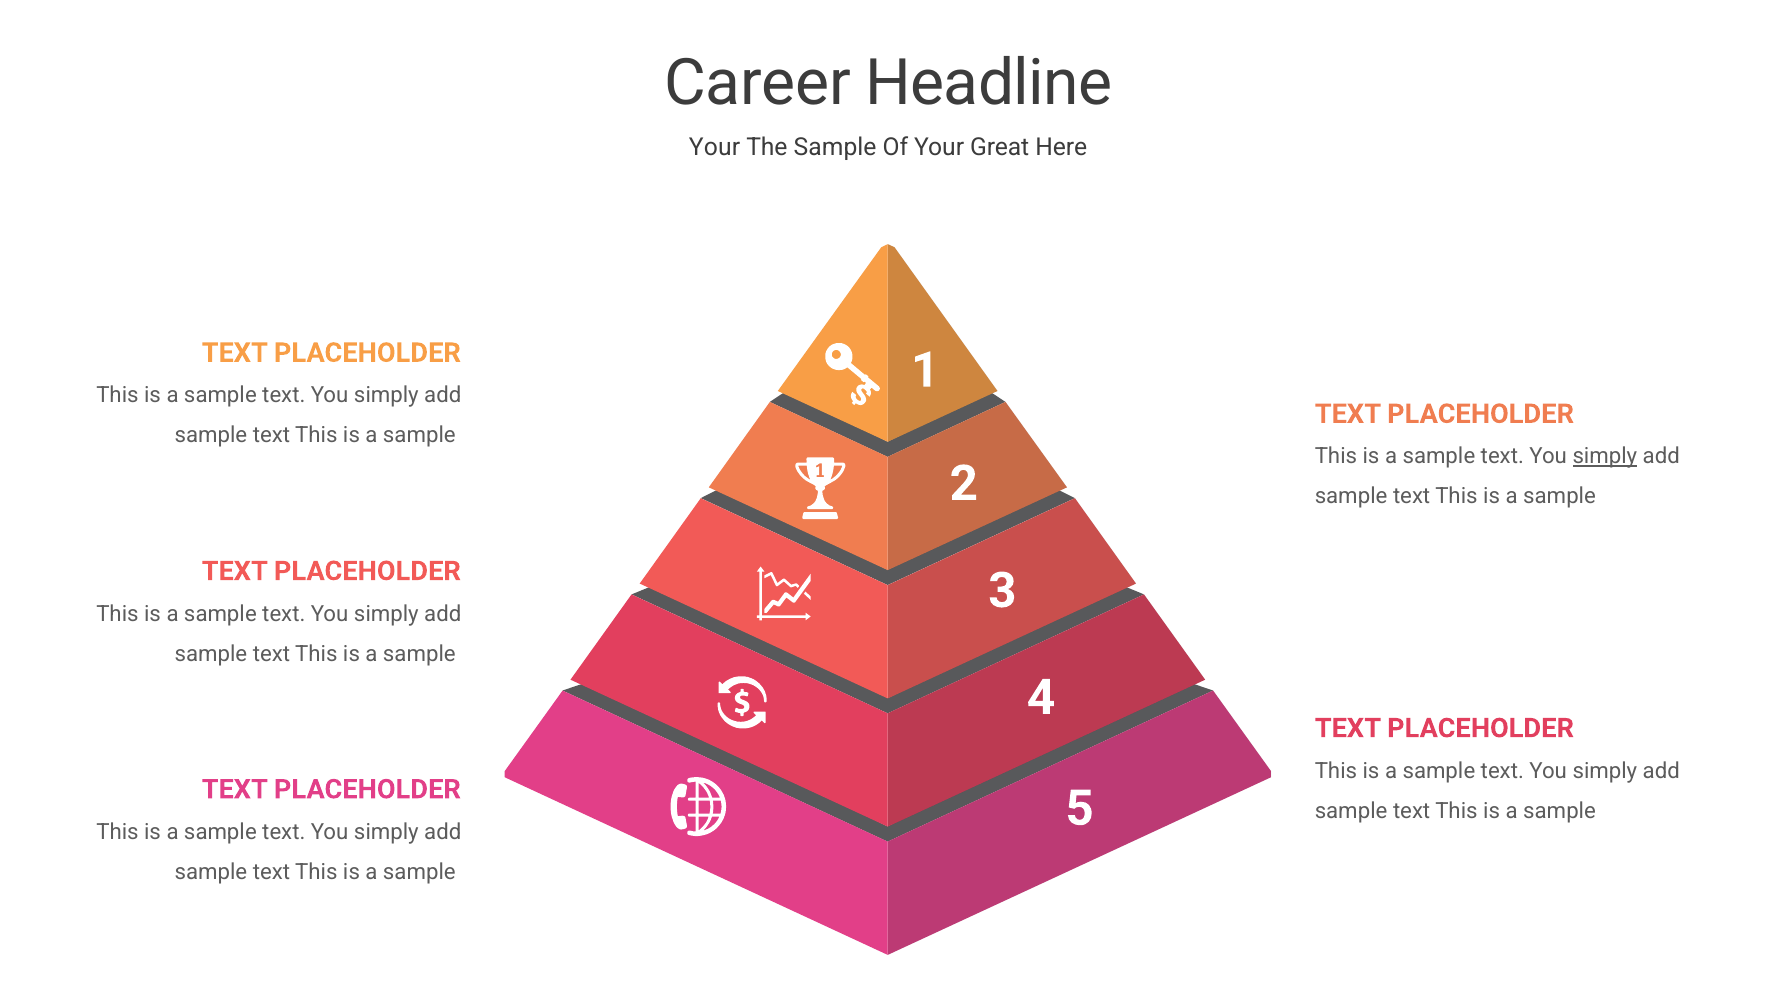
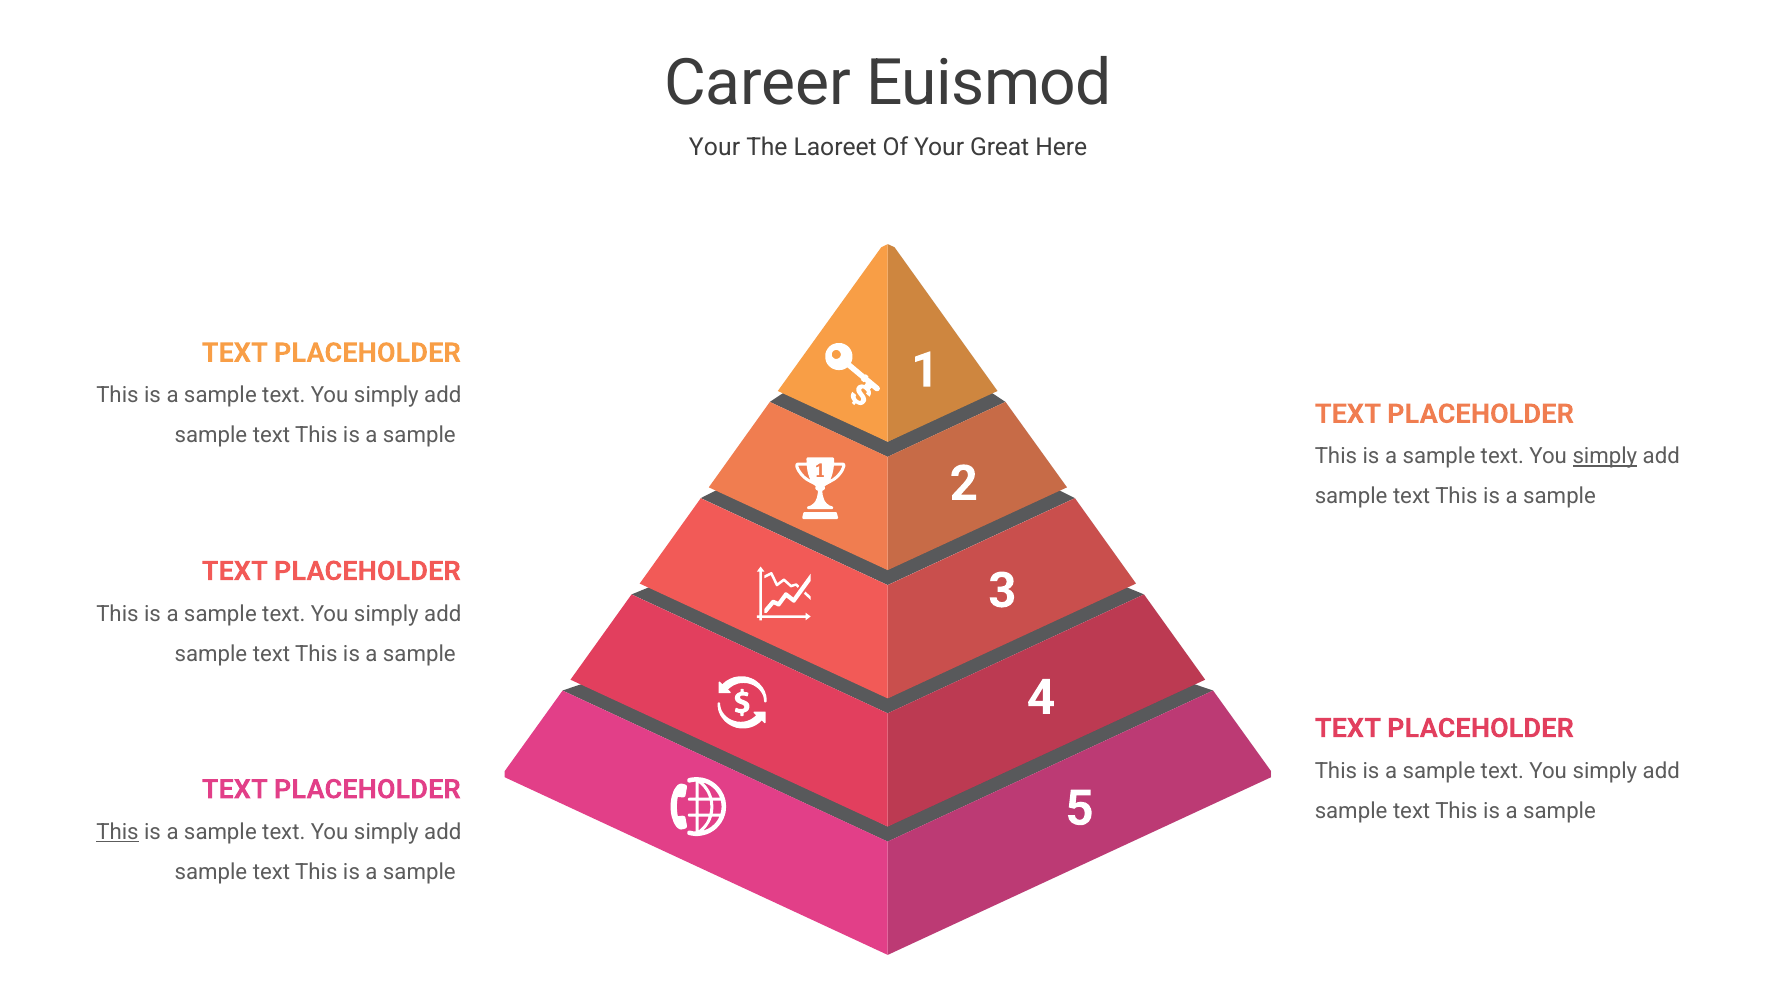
Headline: Headline -> Euismod (989, 83)
The Sample: Sample -> Laoreet (835, 147)
This underline: none -> present (117, 832)
